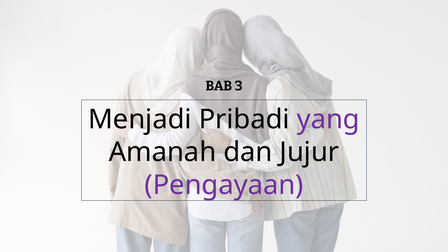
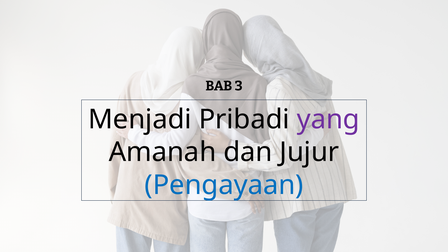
Pengayaan colour: purple -> blue (224, 185)
